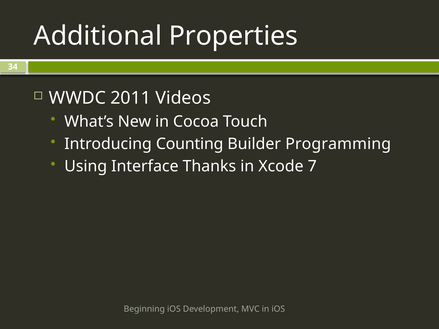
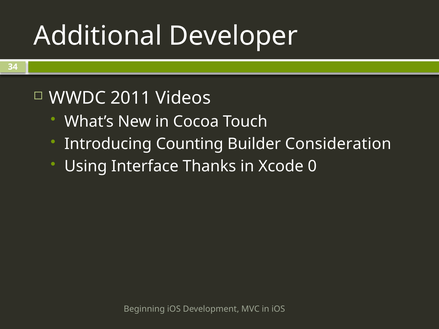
Properties: Properties -> Developer (233, 36)
Programming: Programming -> Consideration (338, 144)
7: 7 -> 0 (312, 166)
